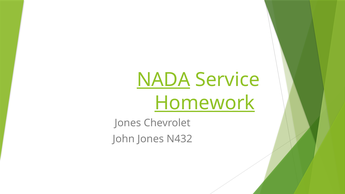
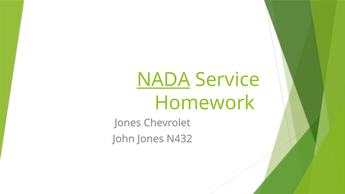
Homework underline: present -> none (205, 103)
